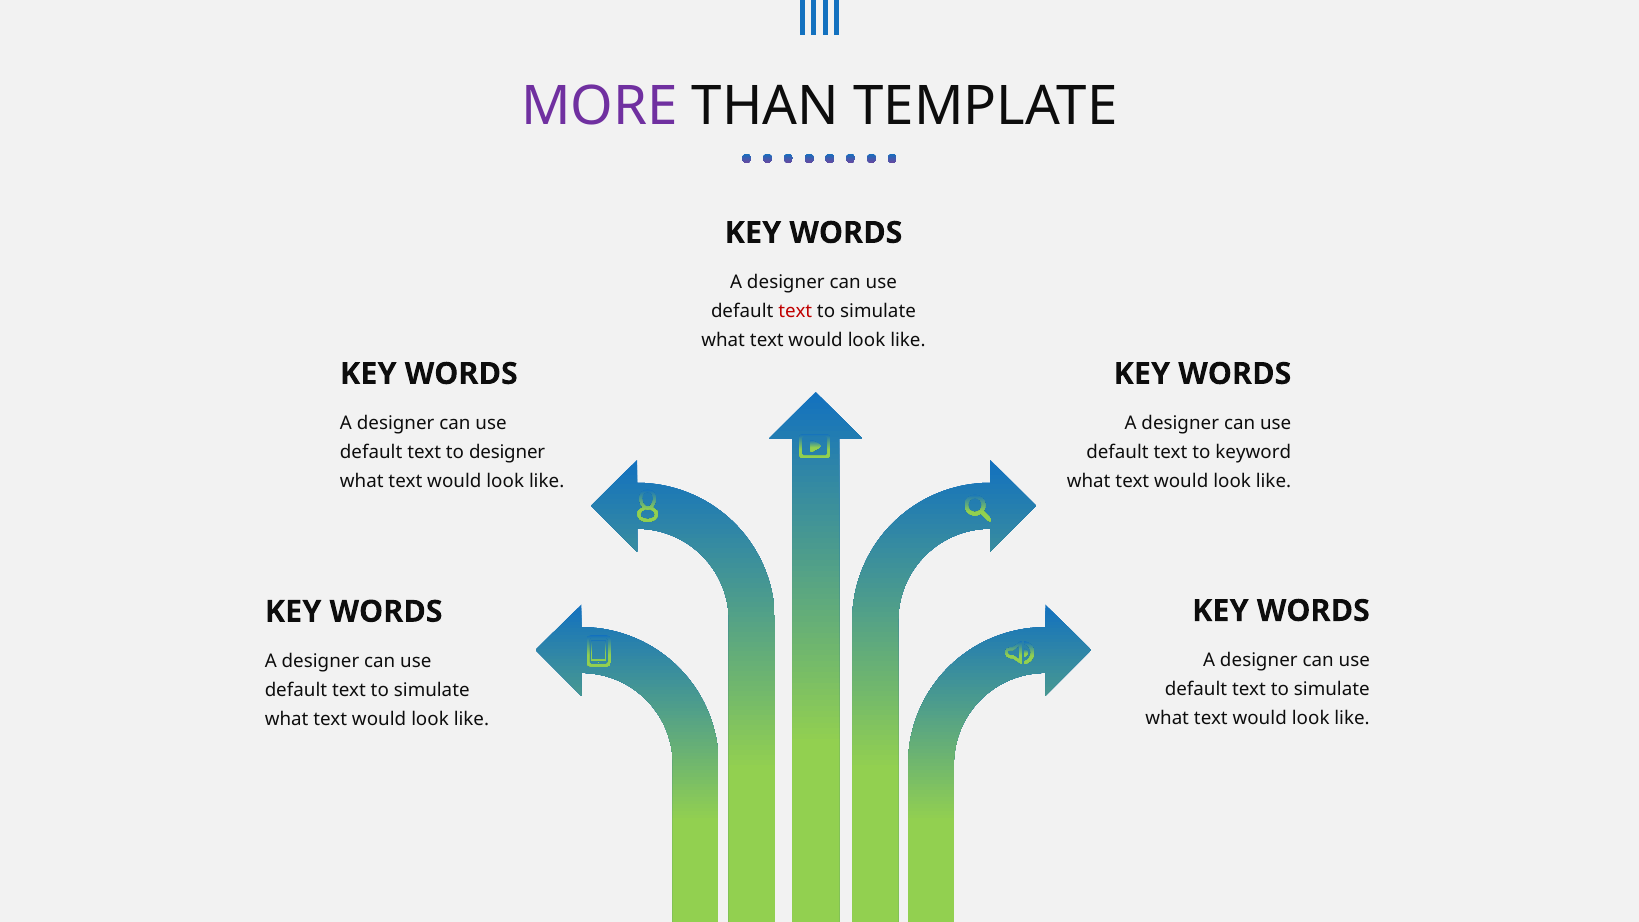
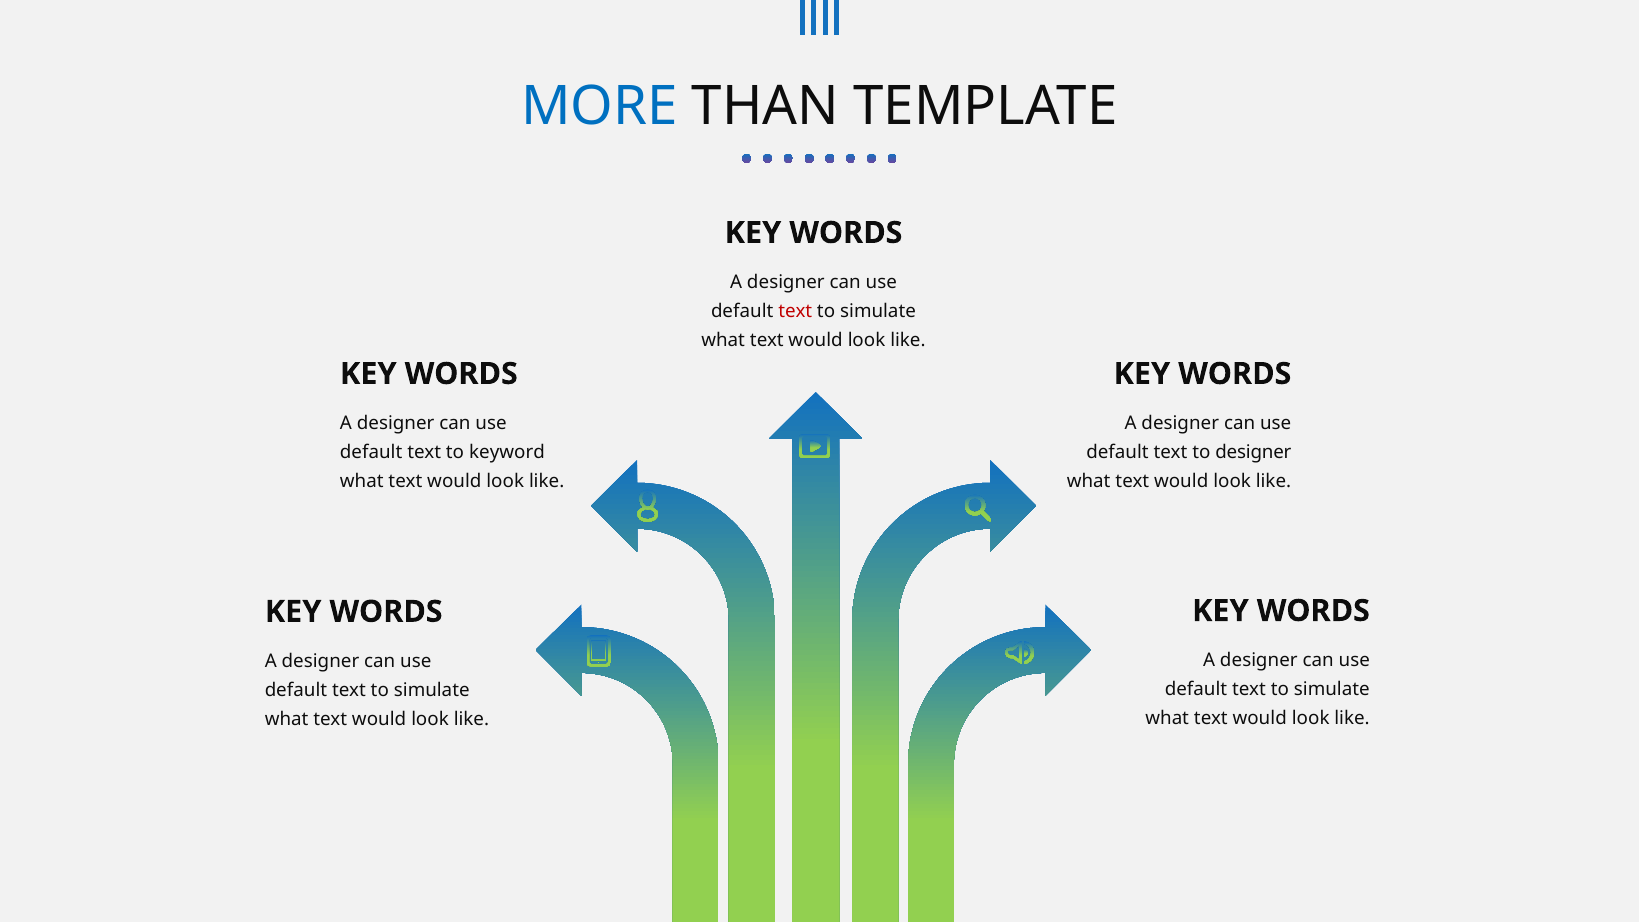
MORE colour: purple -> blue (599, 107)
to designer: designer -> keyword (507, 452)
to keyword: keyword -> designer (1253, 452)
